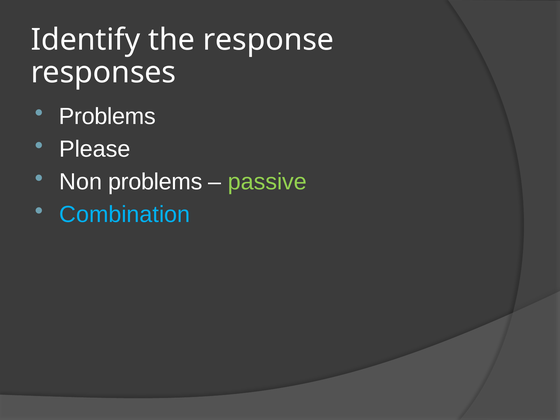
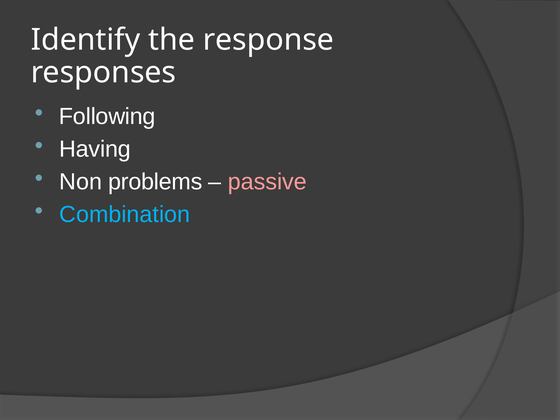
Problems: Problems -> Following (107, 116)
Please: Please -> Having (95, 149)
passive colour: light green -> pink (267, 182)
